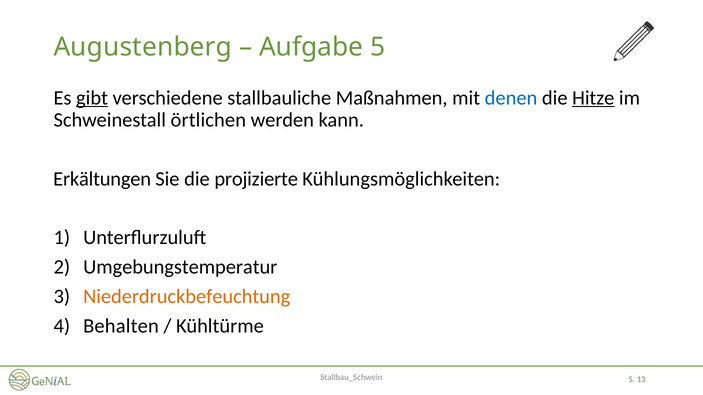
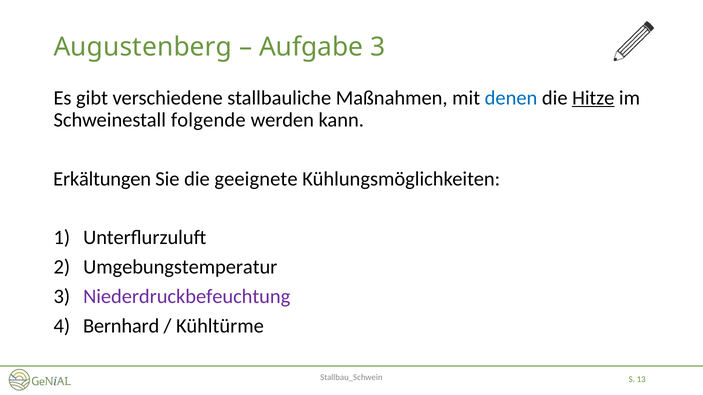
Aufgabe 5: 5 -> 3 (378, 47)
gibt underline: present -> none (92, 98)
örtlichen: örtlichen -> folgende (208, 120)
projizierte: projizierte -> geeignete (256, 179)
Niederdruckbefeuchtung colour: orange -> purple (187, 297)
Behalten: Behalten -> Bernhard (121, 326)
